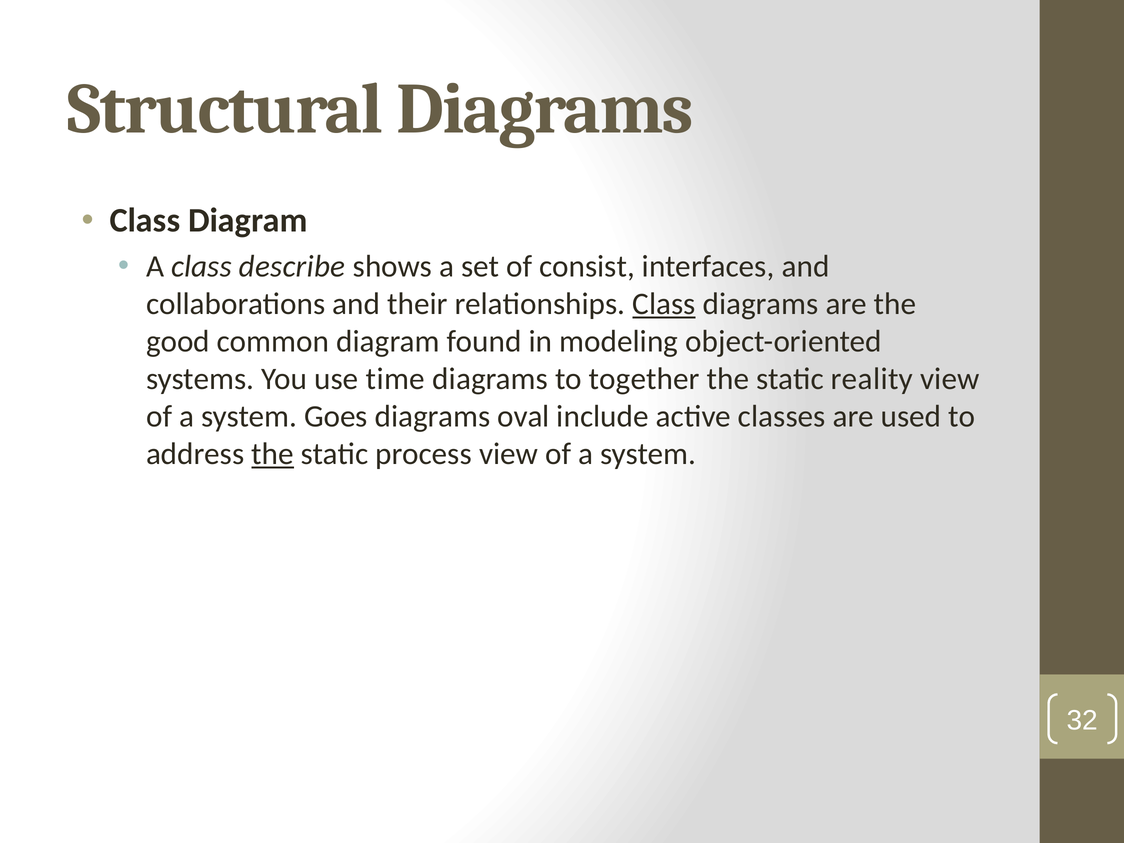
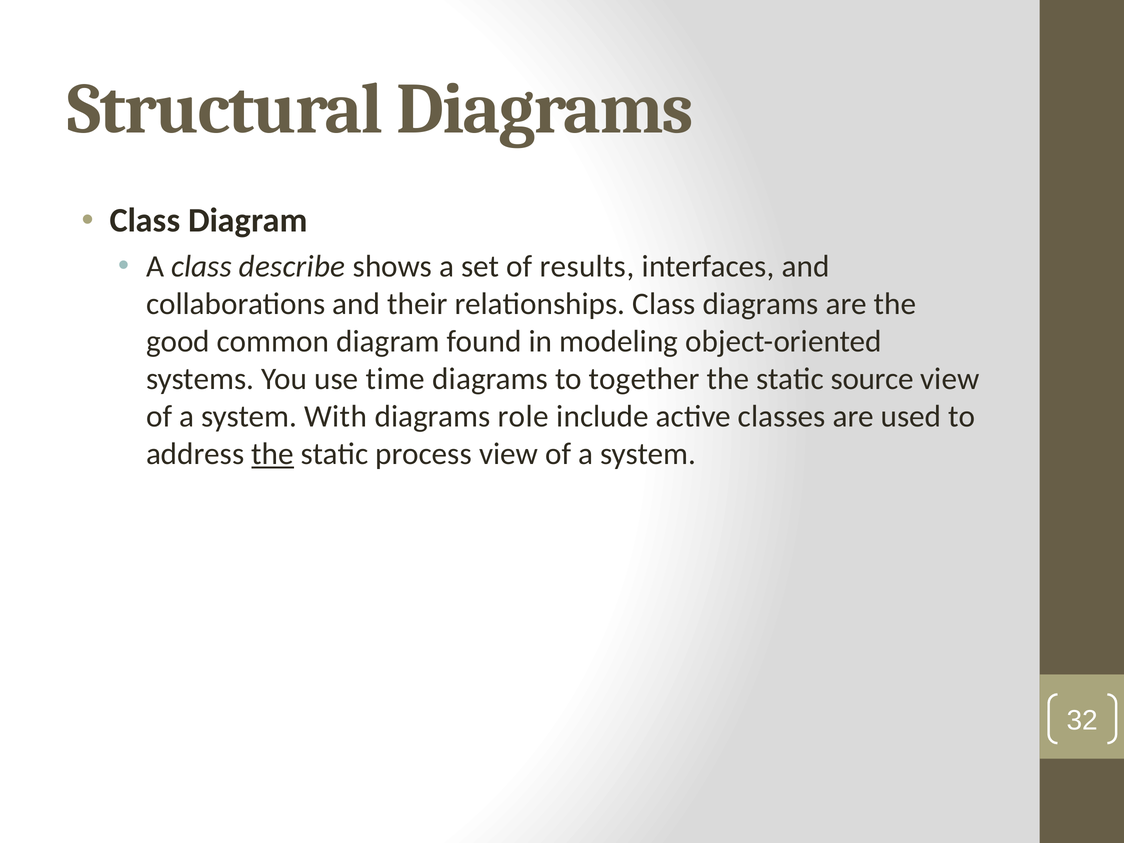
consist: consist -> results (587, 267)
Class underline: present -> none (664, 304)
reality: reality -> source (872, 379)
Goes: Goes -> With (336, 417)
oval: oval -> role (523, 417)
